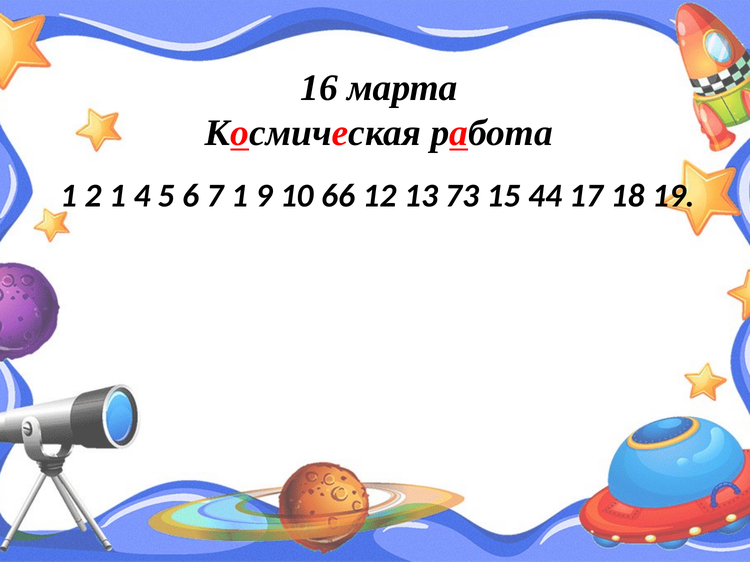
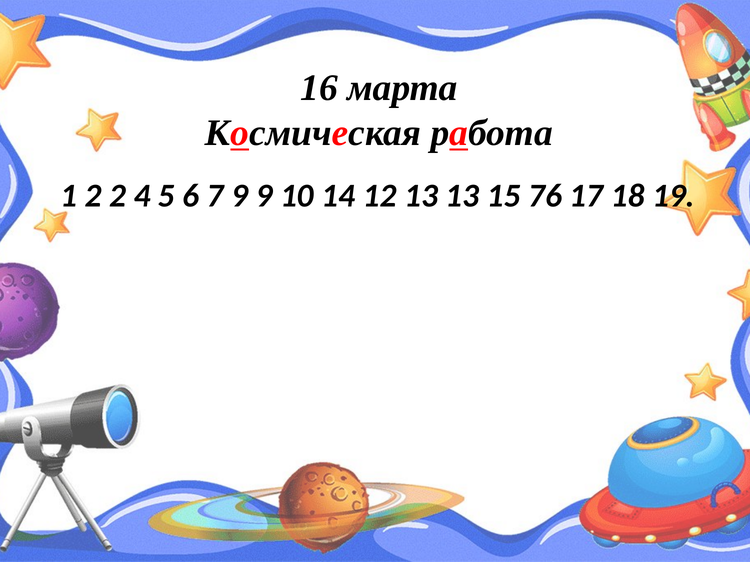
2 1: 1 -> 2 (117, 196)
7 1: 1 -> 9 (240, 196)
66: 66 -> 14 (338, 196)
13 73: 73 -> 13 (462, 196)
44: 44 -> 76 (545, 196)
